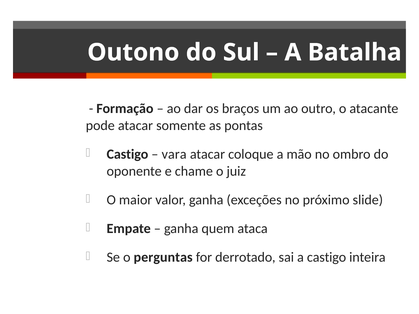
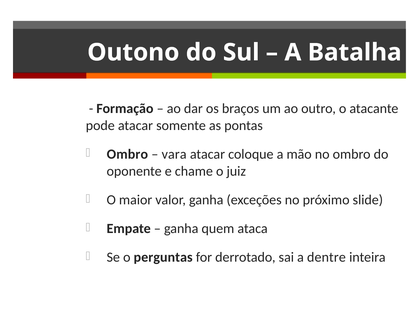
Castigo: Castigo -> Ombro (127, 154)
a castigo: castigo -> dentre (326, 257)
